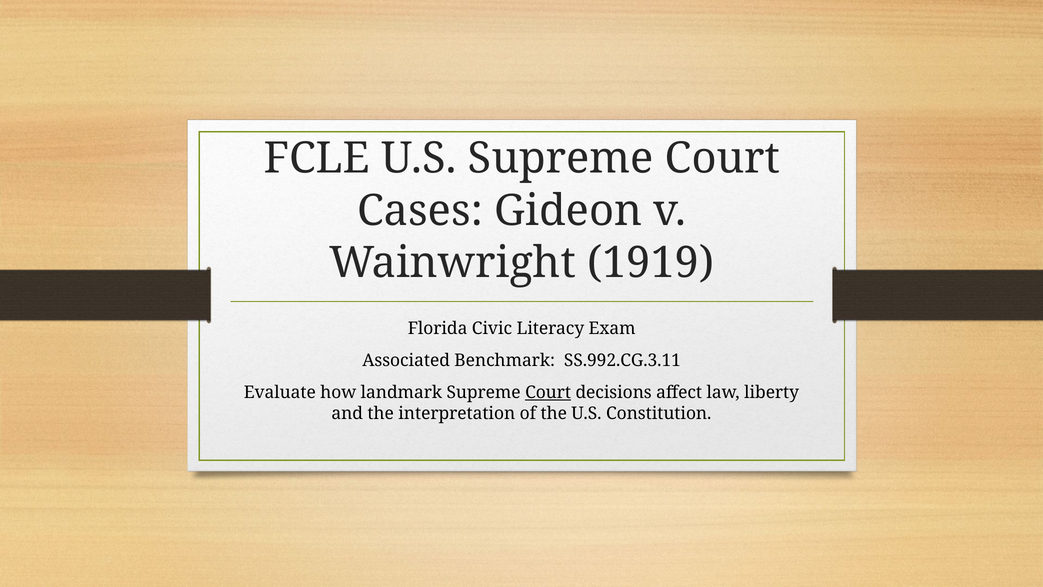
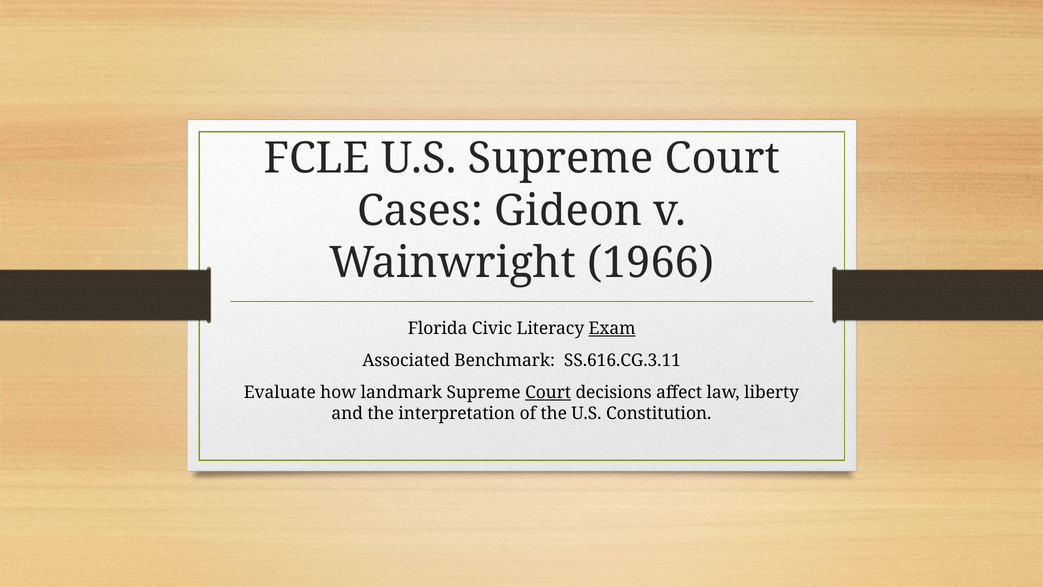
1919: 1919 -> 1966 (651, 263)
Exam underline: none -> present (612, 328)
SS.992.CG.3.11: SS.992.CG.3.11 -> SS.616.CG.3.11 (622, 360)
